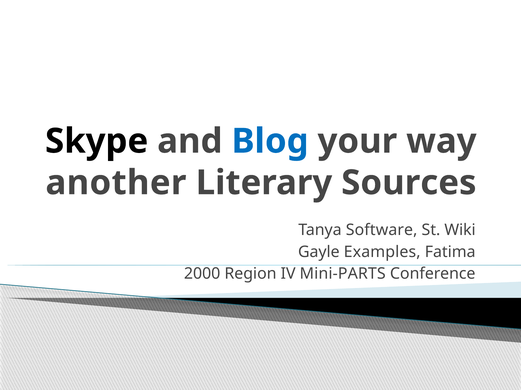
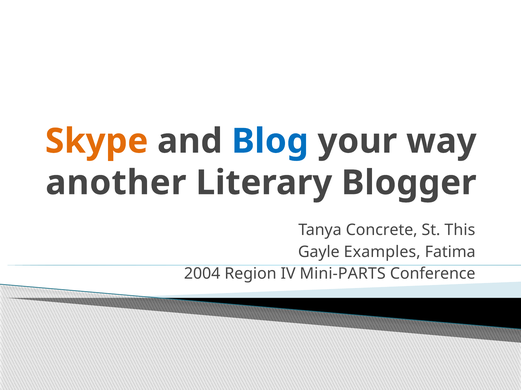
Skype colour: black -> orange (97, 141)
Sources: Sources -> Blogger (409, 183)
Software: Software -> Concrete (382, 230)
Wiki: Wiki -> This (460, 230)
2000: 2000 -> 2004 (202, 274)
